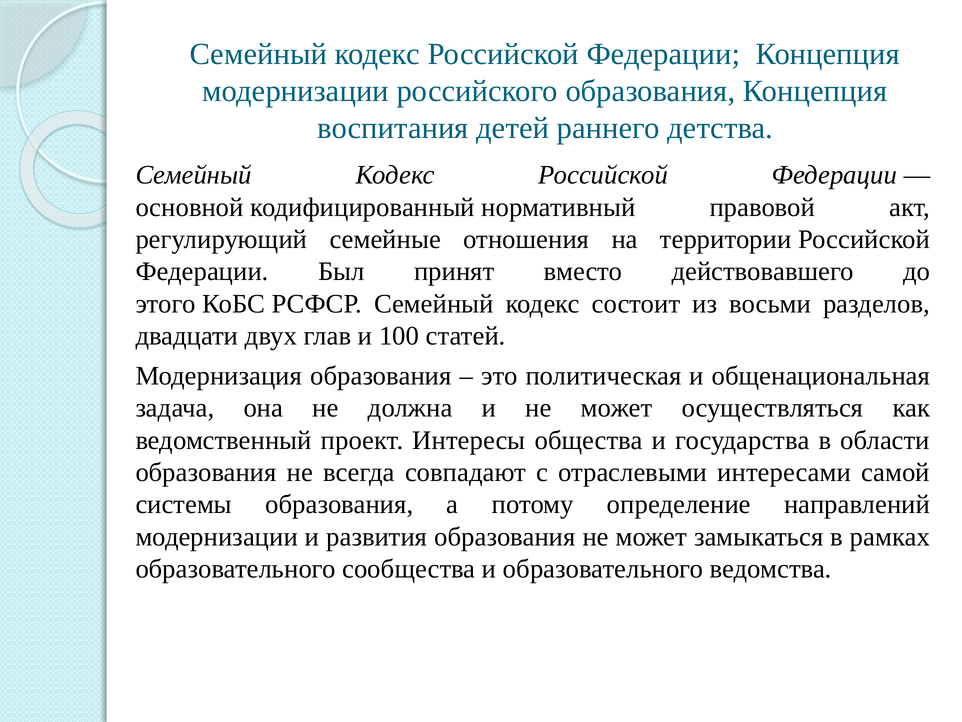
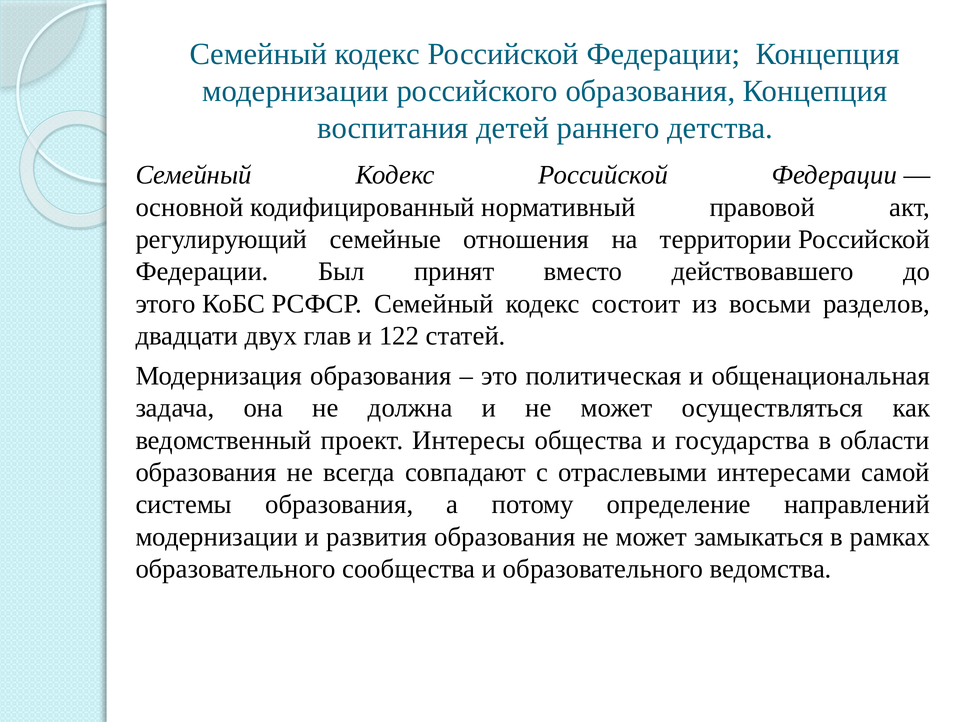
100: 100 -> 122 (399, 336)
